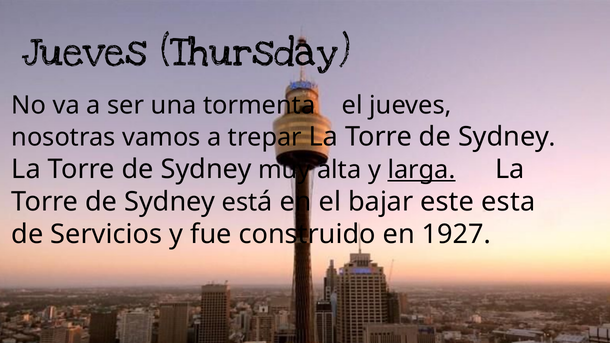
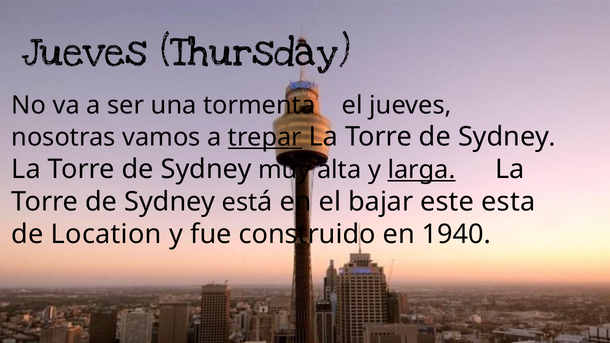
trepar underline: none -> present (265, 137)
Servicios: Servicios -> Location (106, 235)
1927: 1927 -> 1940 (456, 235)
